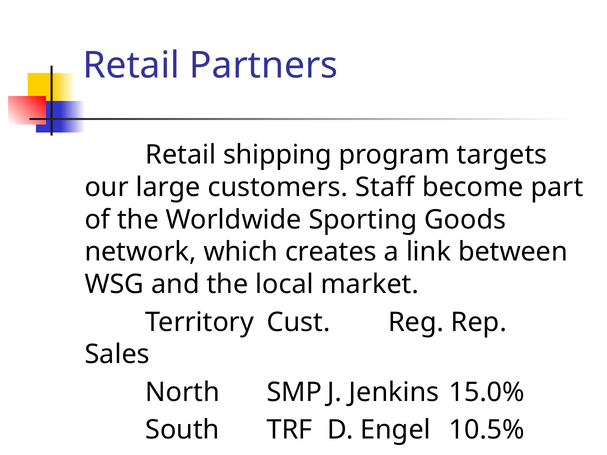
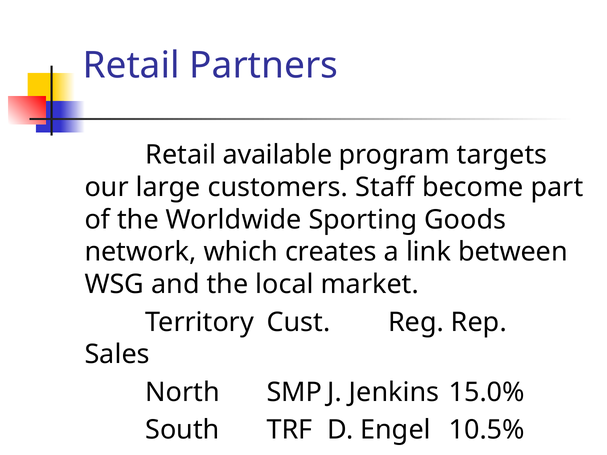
shipping: shipping -> available (278, 155)
